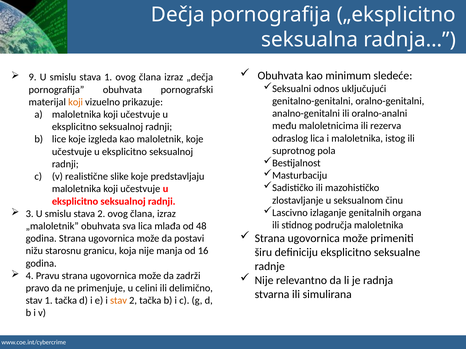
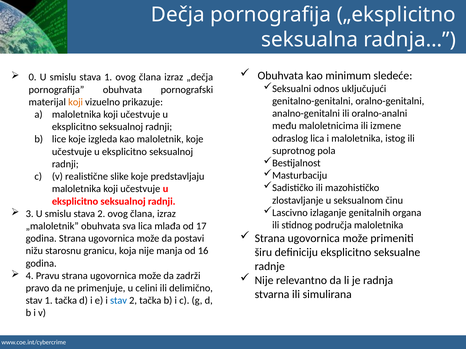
9: 9 -> 0 (33, 77)
rezerva: rezerva -> izmene (386, 126)
48: 48 -> 17 (201, 226)
stav colour: orange -> blue (119, 301)
